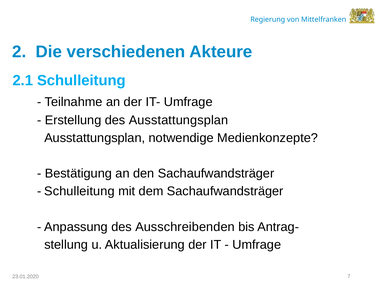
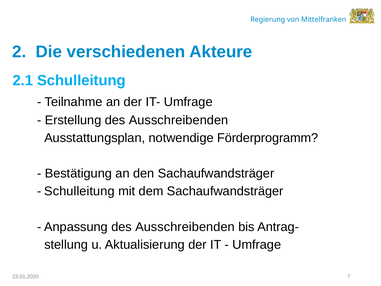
Erstellung des Ausstattungsplan: Ausstattungsplan -> Ausschreibenden (179, 120)
Medienkonzepte: Medienkonzepte -> Förderprogramm (268, 138)
